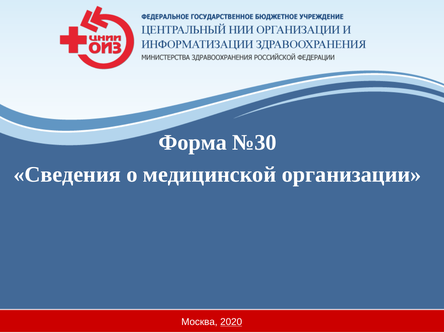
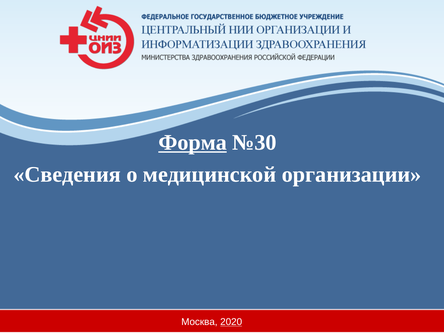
Форма underline: none -> present (193, 142)
